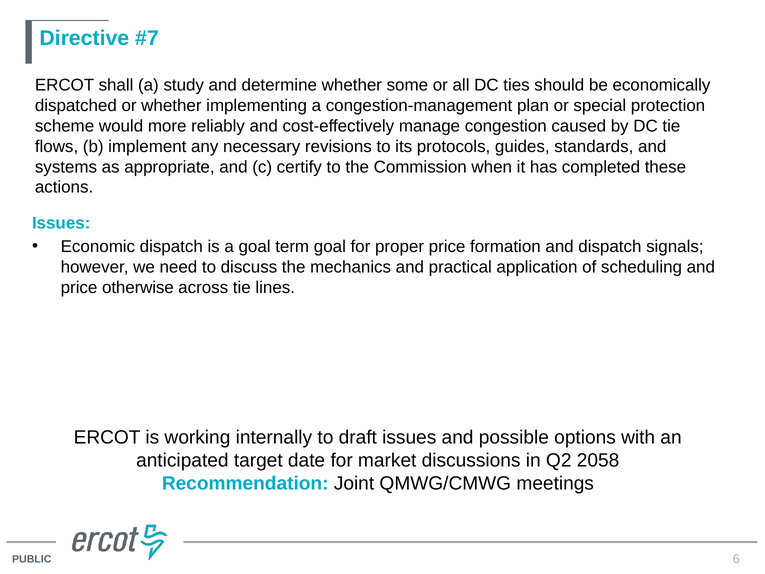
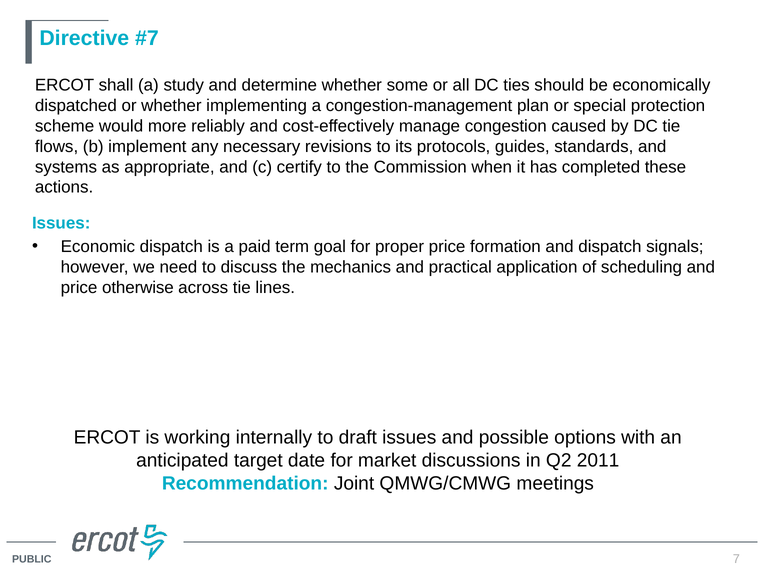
a goal: goal -> paid (255, 247)
2058: 2058 -> 2011 (598, 460)
6: 6 -> 7 (736, 559)
